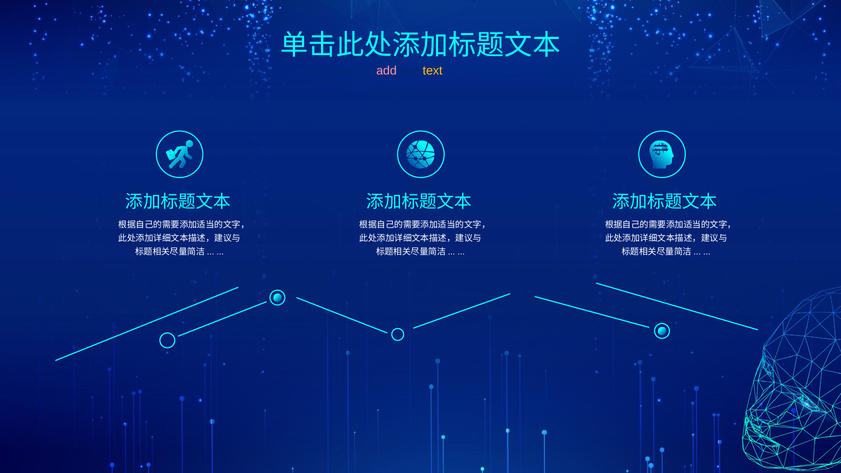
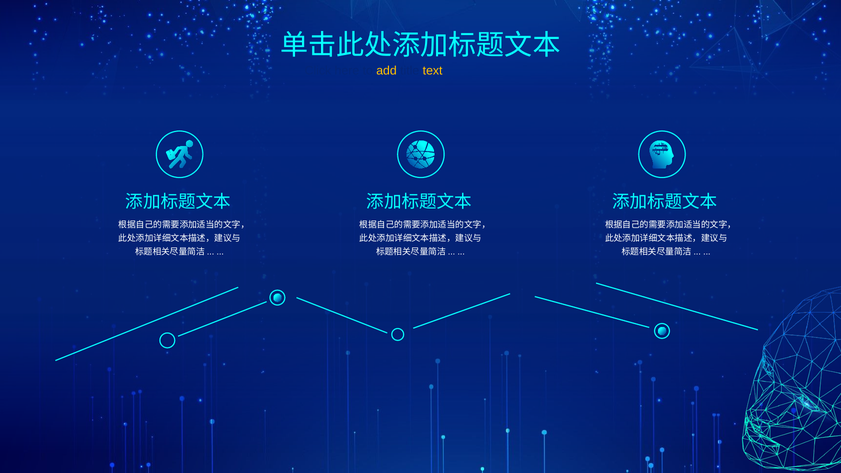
add colour: pink -> yellow (386, 71)
